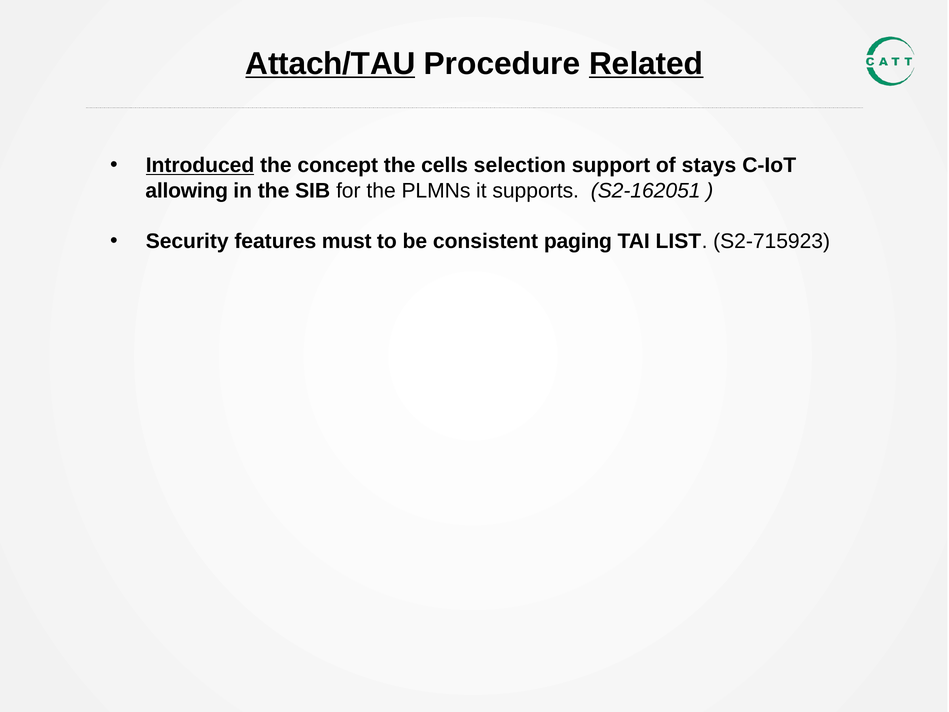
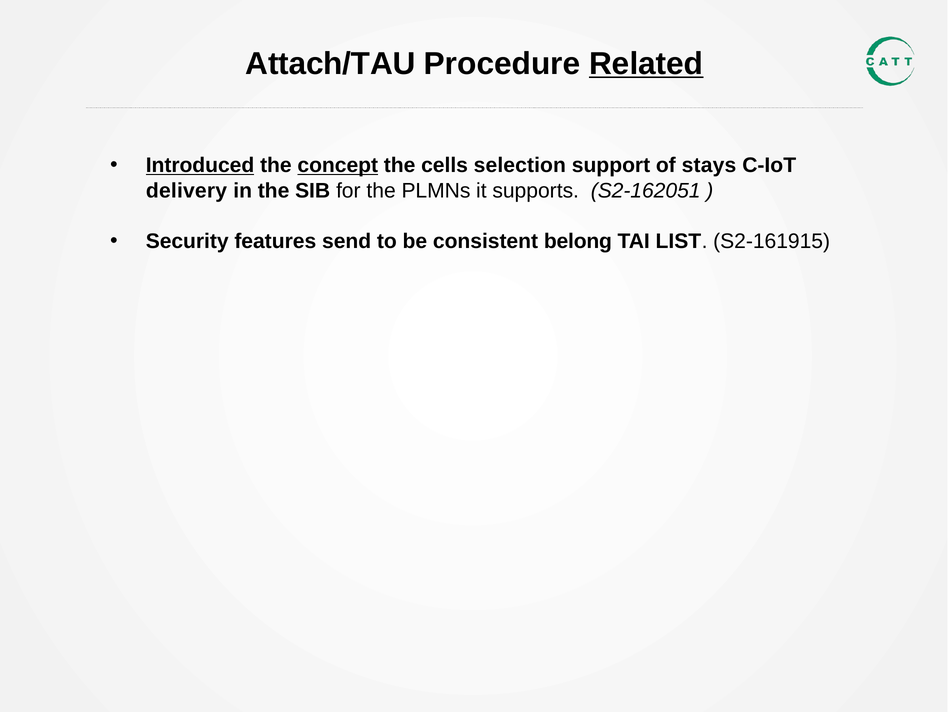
Attach/TAU underline: present -> none (330, 64)
concept underline: none -> present (338, 165)
allowing: allowing -> delivery (187, 191)
must: must -> send (347, 241)
paging: paging -> belong (578, 241)
S2-715923: S2-715923 -> S2-161915 (772, 241)
